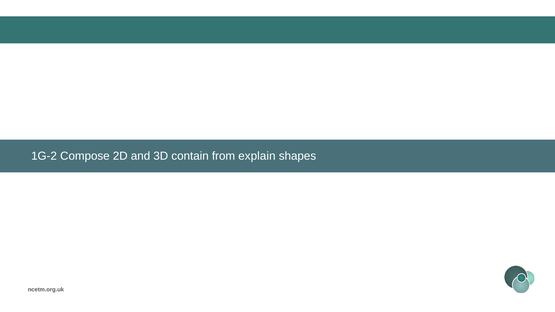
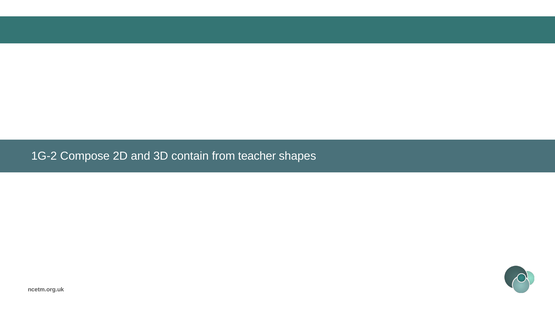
explain: explain -> teacher (257, 156)
